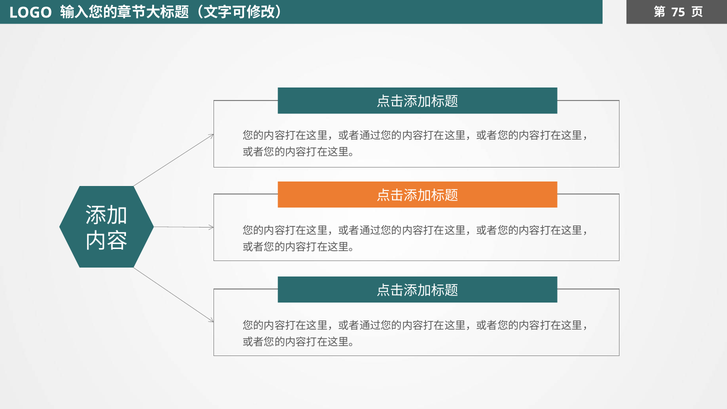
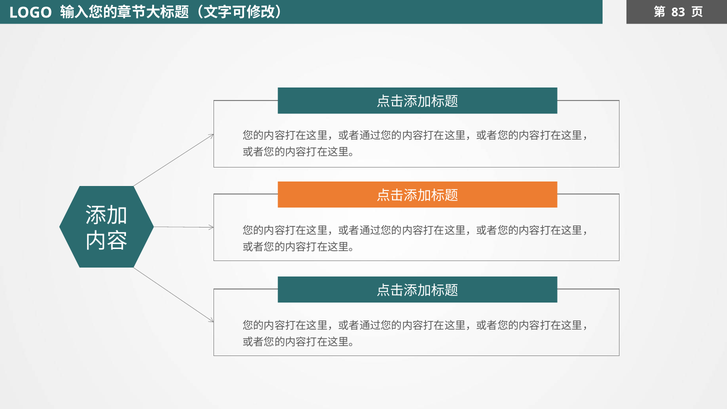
75: 75 -> 83 (678, 12)
